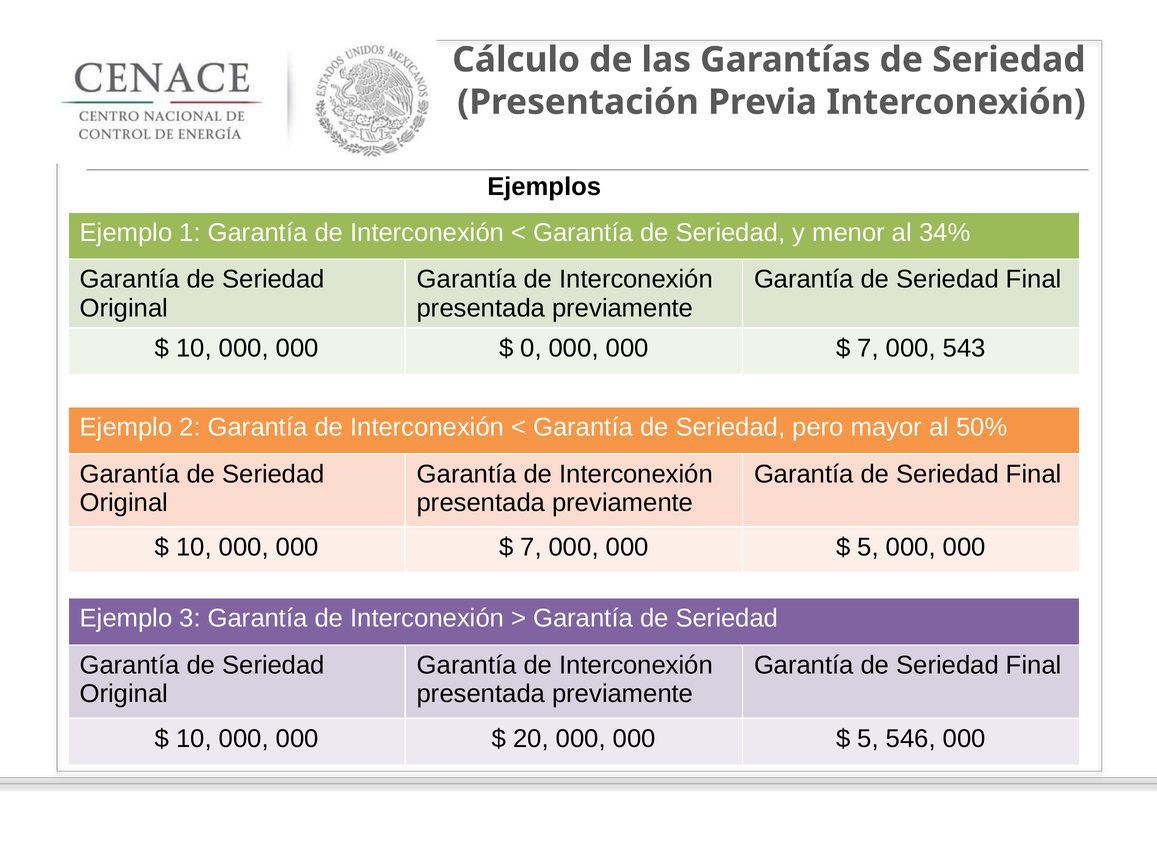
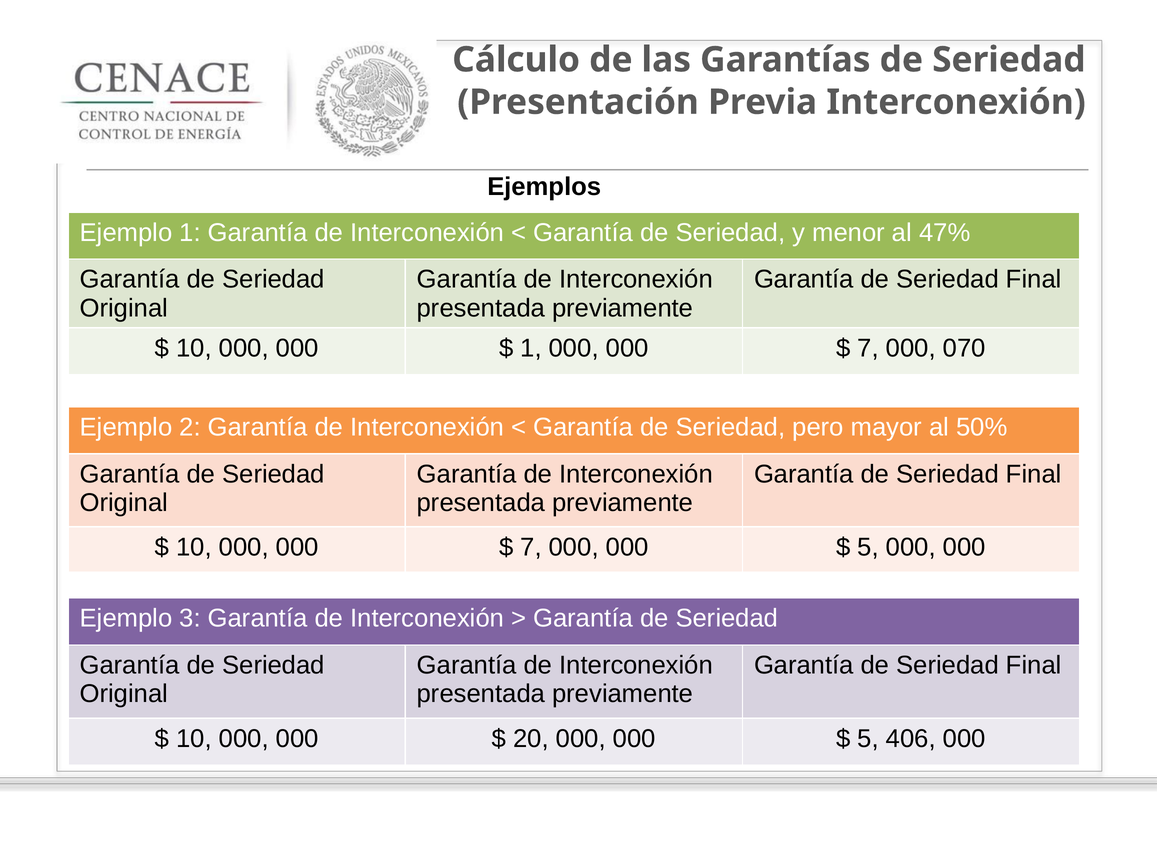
34%: 34% -> 47% (945, 233)
0: 0 -> 1 (531, 348)
543: 543 -> 070 (964, 348)
546: 546 -> 406 (911, 739)
